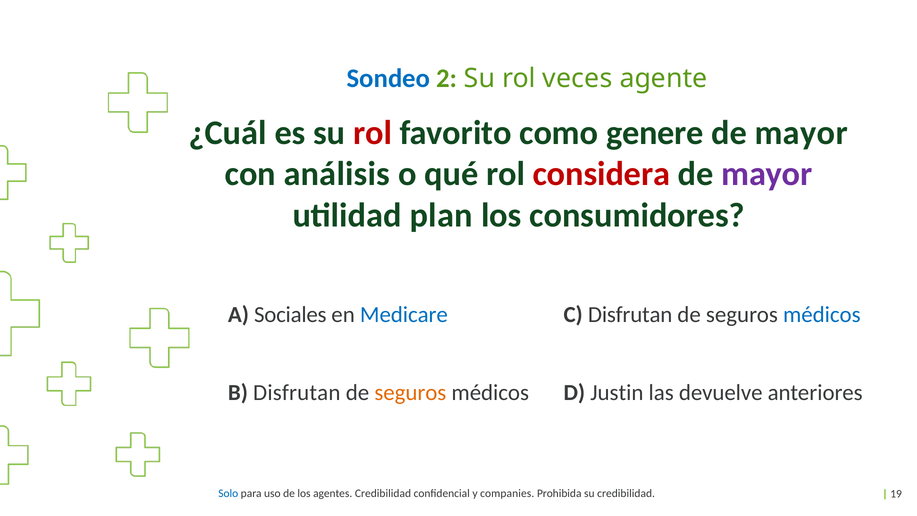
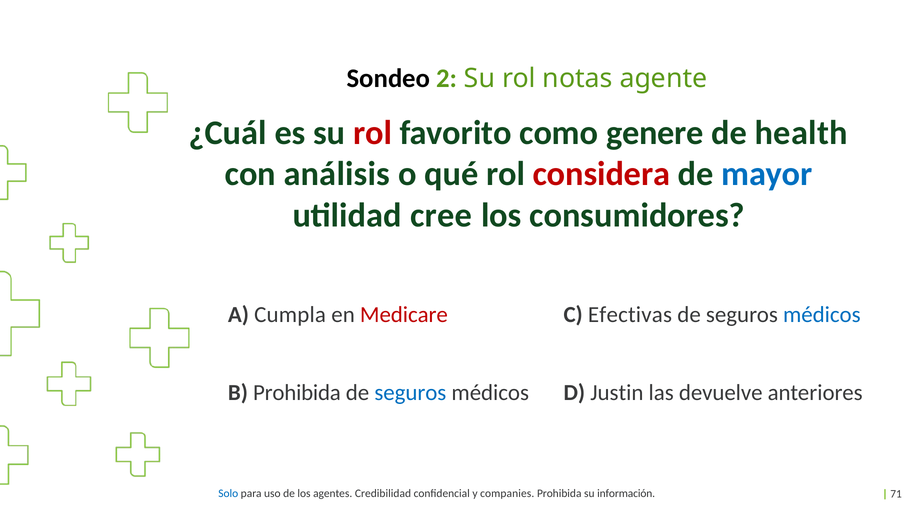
Sondeo colour: blue -> black (388, 78)
veces: veces -> notas (578, 78)
mayor: mayor -> health (801, 133)
mayor colour: purple -> blue (767, 174)
plan: plan -> cree (441, 215)
Sociales: Sociales -> Cumpla (290, 315)
Medicare colour: blue -> red (404, 315)
C Disfrutan: Disfrutan -> Efectivas (630, 315)
B Disfrutan: Disfrutan -> Prohibida (297, 392)
seguros colour: orange -> blue (410, 392)
su credibilidad: credibilidad -> información (626, 494)
19: 19 -> 71 (896, 494)
